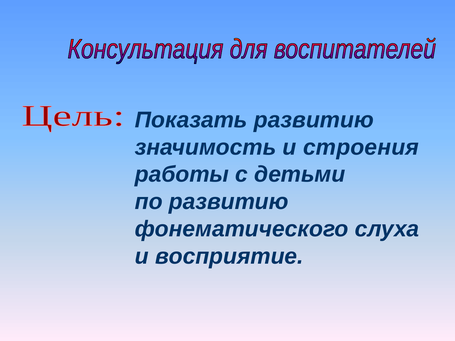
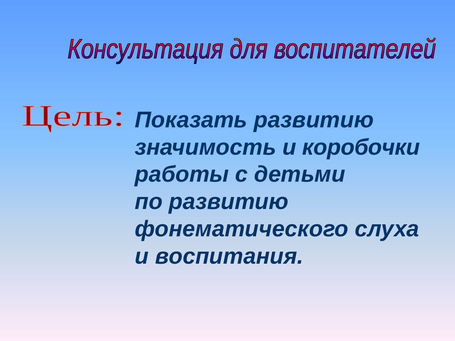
строения: строения -> коробочки (361, 147)
восприятие: восприятие -> воспитания (229, 256)
